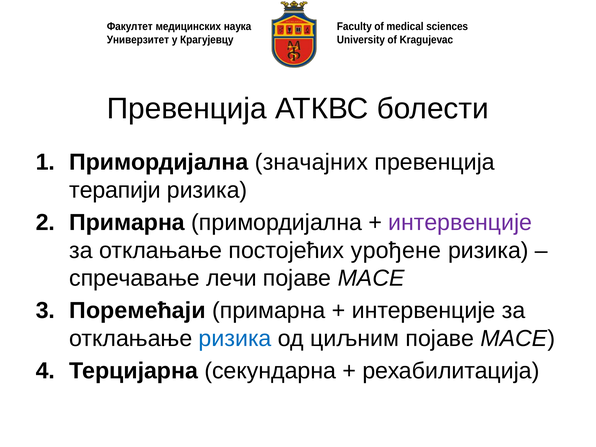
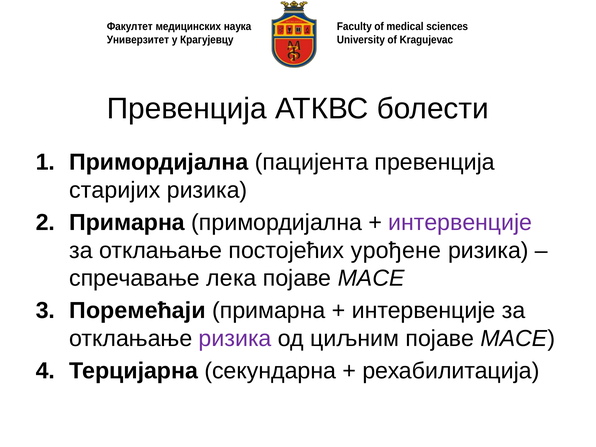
значајних: значајних -> пацијента (312, 162)
терапији: терапији -> старијих (115, 190)
лечи: лечи -> лека (231, 278)
ризика colour: blue -> purple (235, 338)
